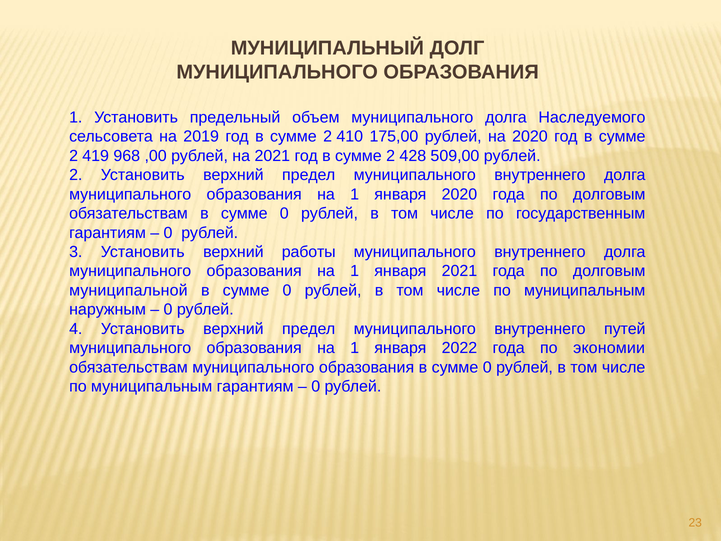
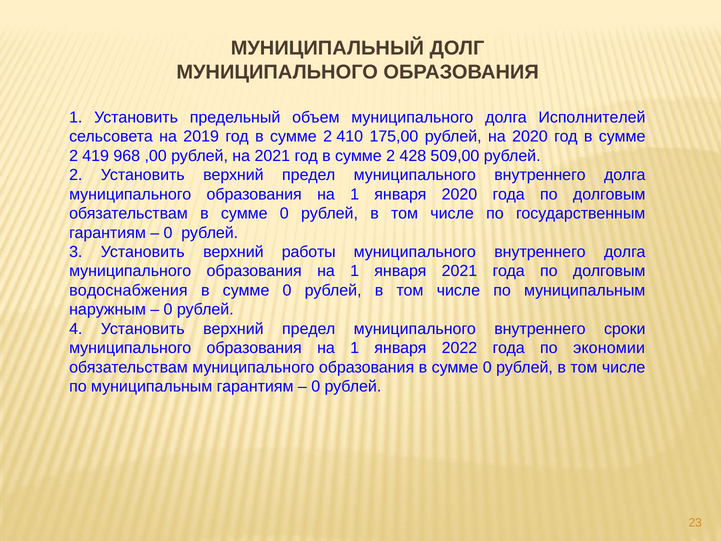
Наследуемого: Наследуемого -> Исполнителей (592, 117)
муниципальной: муниципальной -> водоснабжения (128, 290)
путей: путей -> сроки (625, 329)
